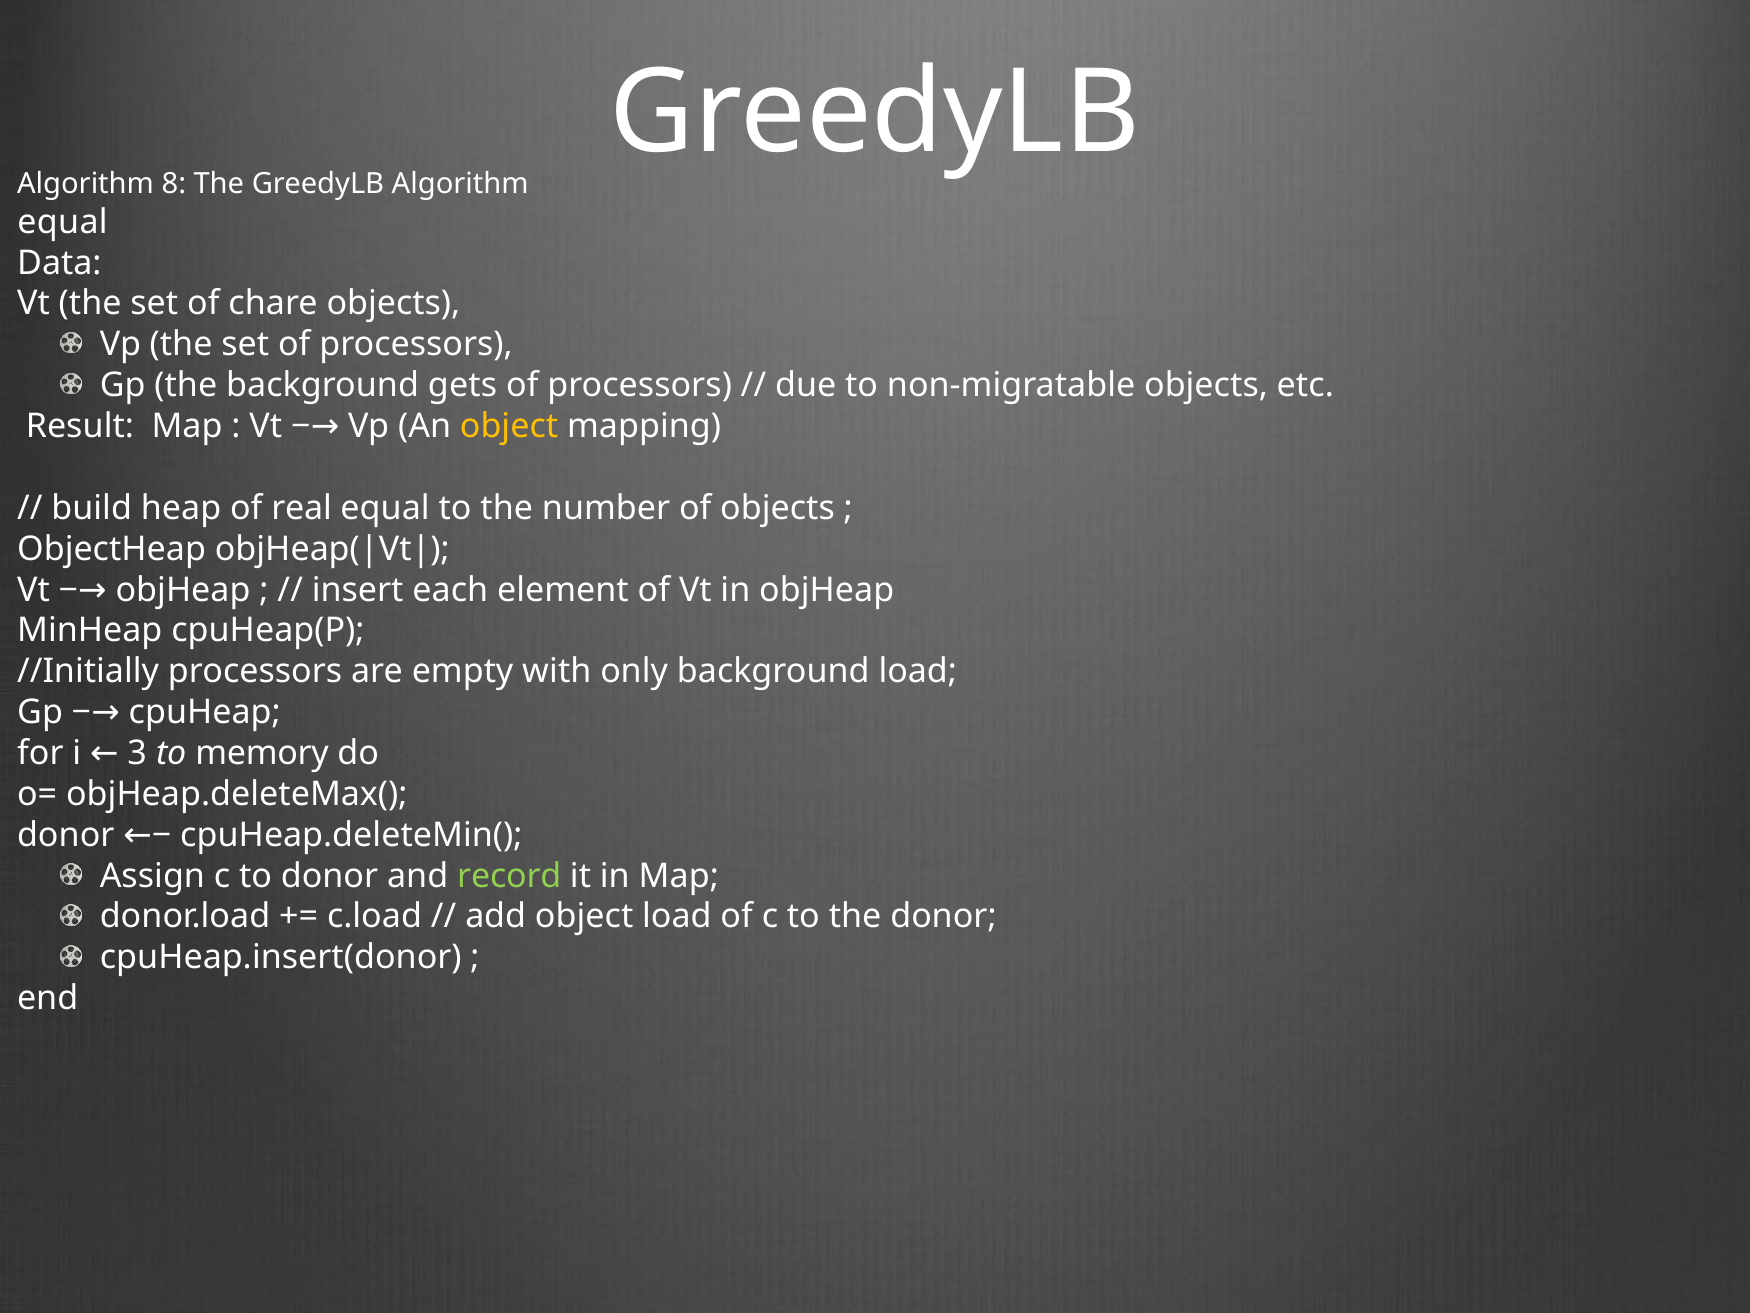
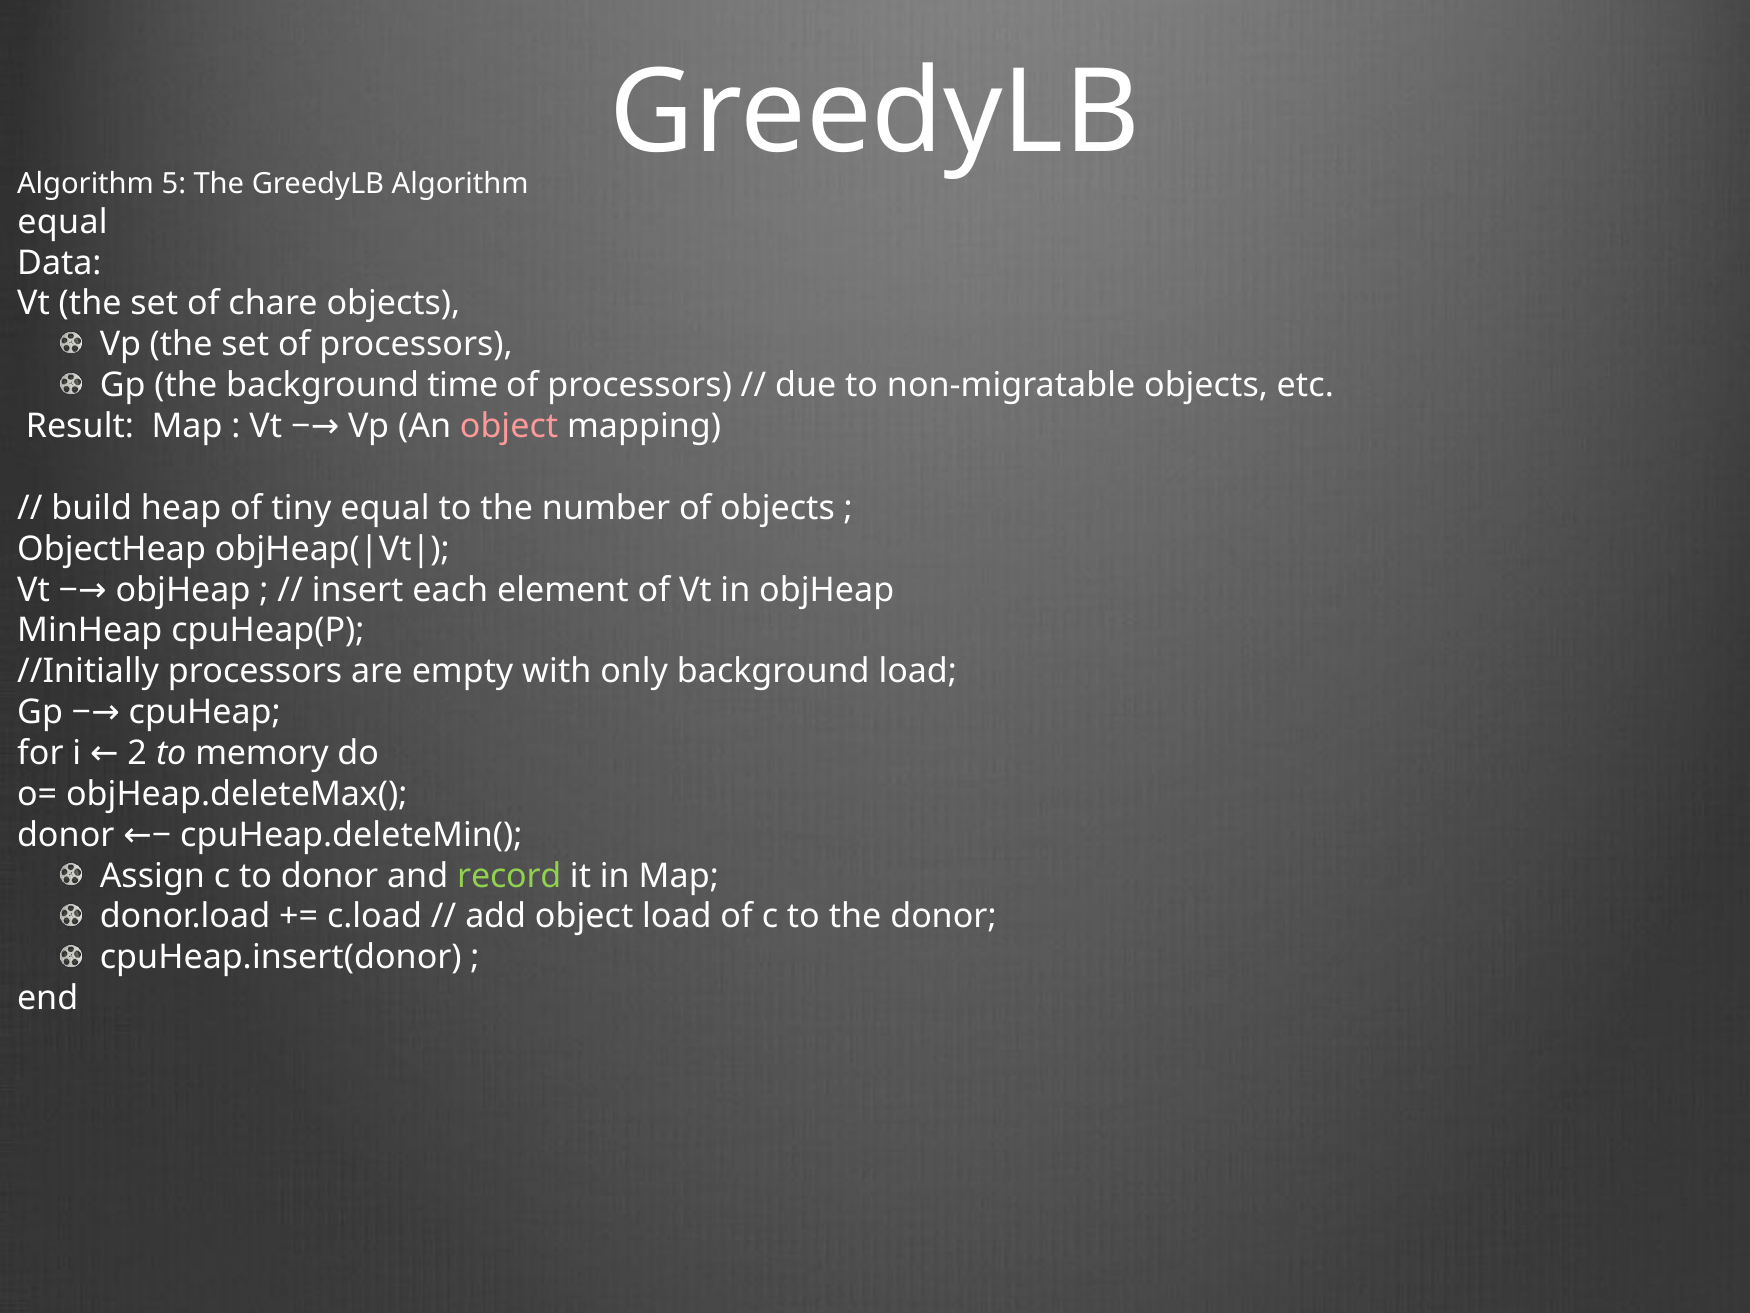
8: 8 -> 5 (174, 184)
gets: gets -> time (463, 385)
object colour: yellow -> pink (509, 426)
real: real -> tiny (301, 508)
3: 3 -> 2 (137, 753)
